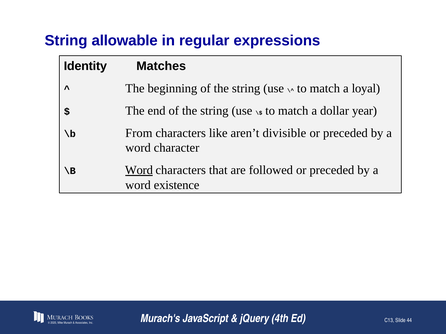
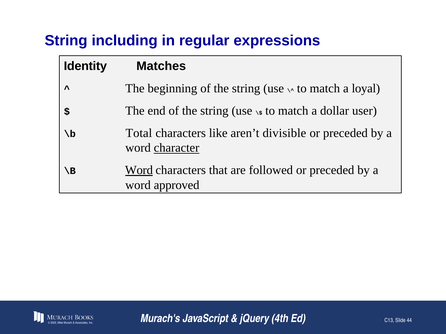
allowable: allowable -> including (125, 41)
year: year -> user (364, 111)
From: From -> Total (139, 133)
character underline: none -> present (177, 148)
existence: existence -> approved (177, 185)
